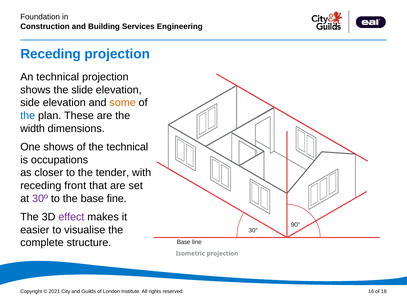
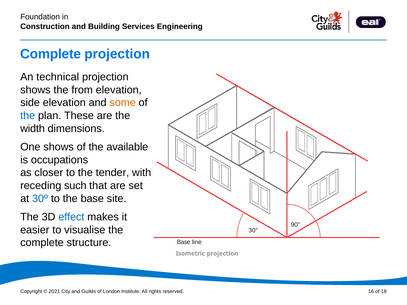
Receding: Receding -> Complete (51, 54)
slide: slide -> from (82, 90)
the technical: technical -> available (127, 147)
front: front -> such (75, 186)
30º colour: purple -> blue (40, 199)
fine: fine -> site (117, 199)
effect colour: purple -> blue (71, 217)
